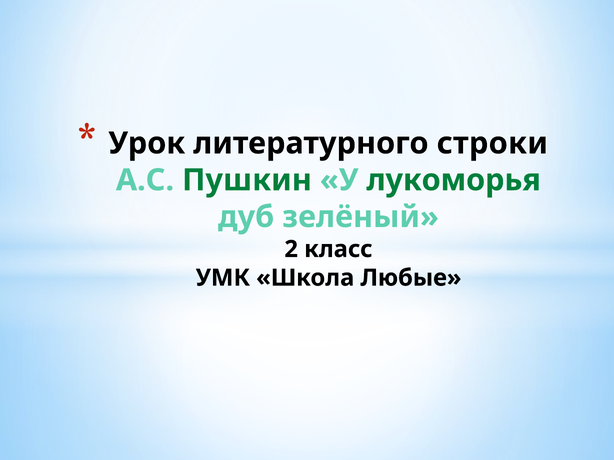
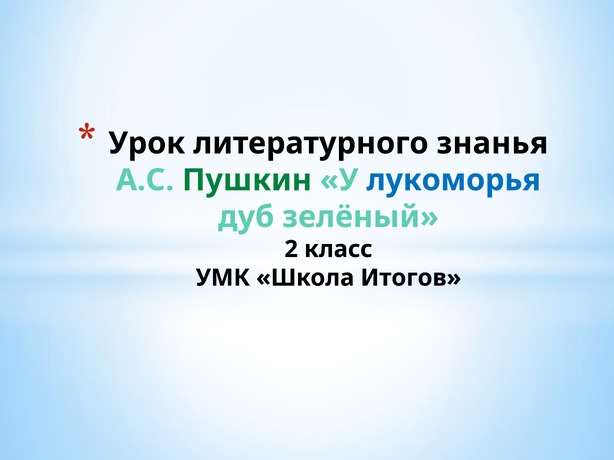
строки: строки -> знанья (492, 143)
лукоморья colour: green -> blue (454, 180)
Любые: Любые -> Итогов (411, 278)
